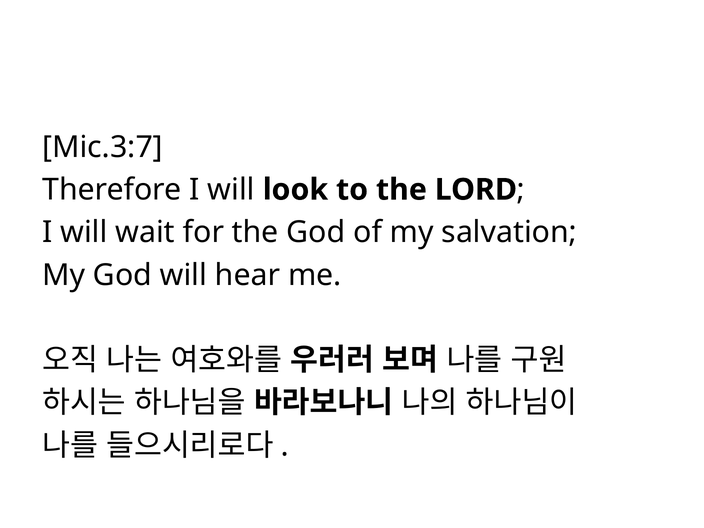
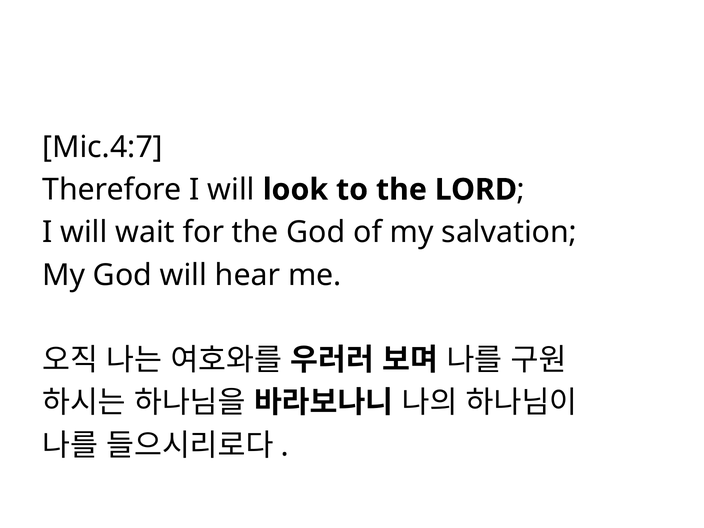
Mic.3:7: Mic.3:7 -> Mic.4:7 (103, 147)
